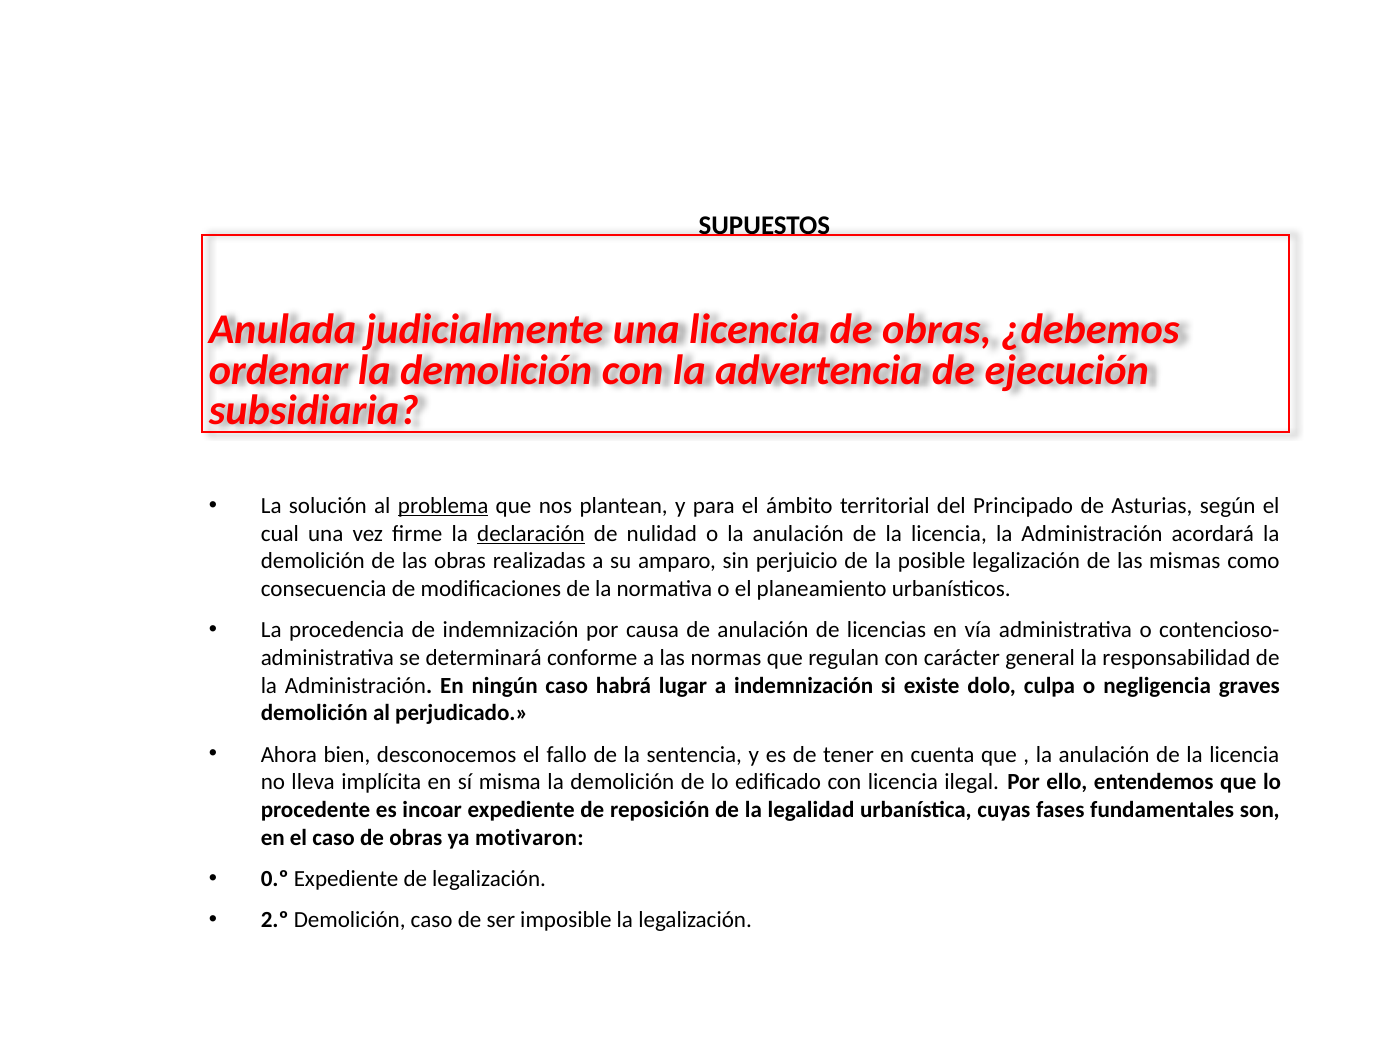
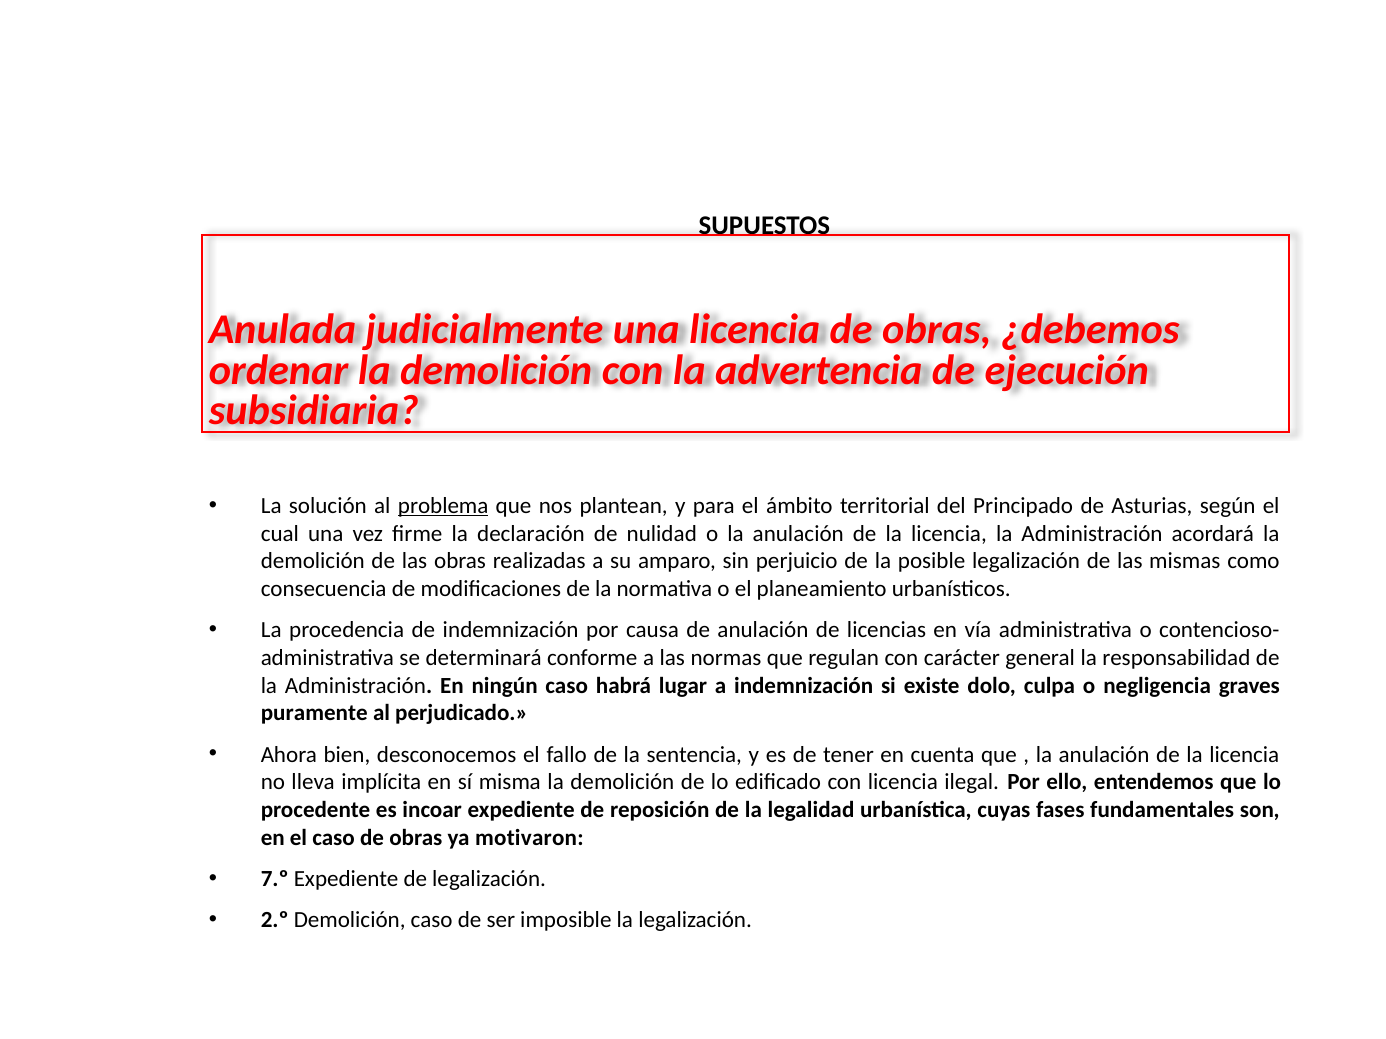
declaración underline: present -> none (531, 534)
demolición: demolición -> puramente (314, 714)
0.º: 0.º -> 7.º (275, 879)
